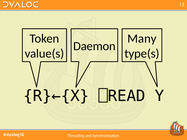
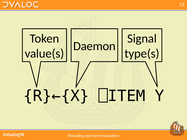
Many: Many -> Signal (142, 39)
⎕READ: ⎕READ -> ⎕ITEM (122, 96)
